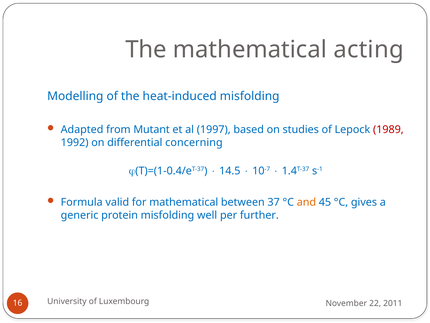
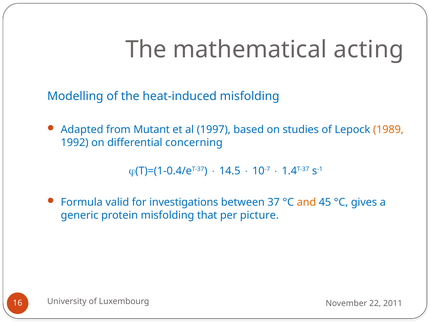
1989 colour: red -> orange (388, 129)
for mathematical: mathematical -> investigations (184, 202)
well: well -> that (207, 215)
further: further -> picture (259, 215)
